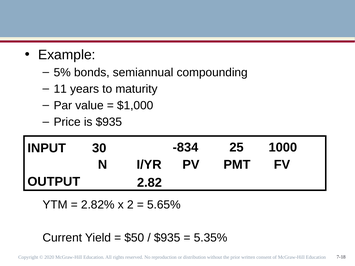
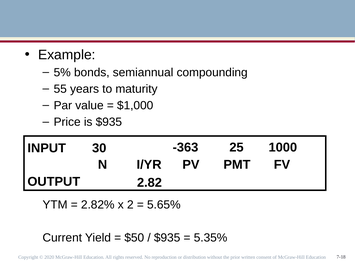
11: 11 -> 55 (60, 89)
-834: -834 -> -363 (185, 148)
